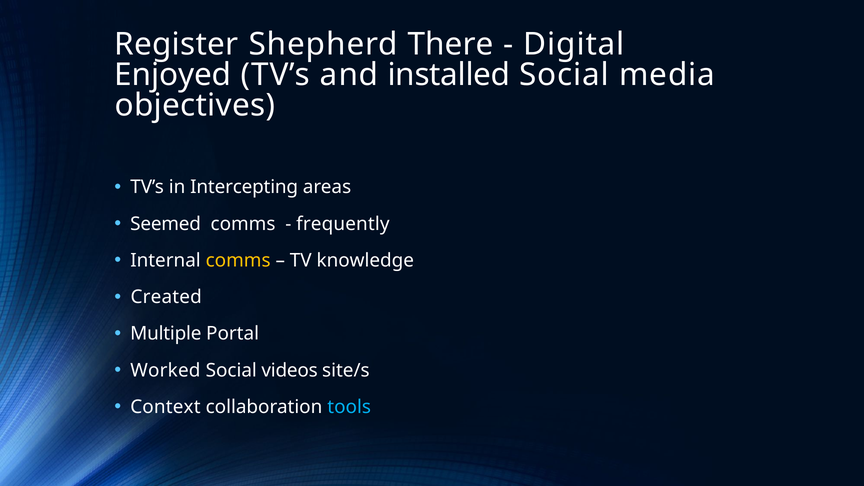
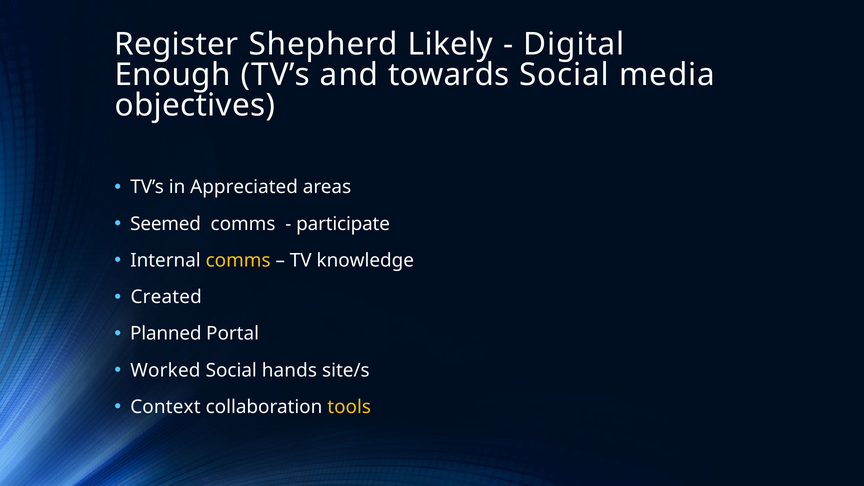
There: There -> Likely (450, 44)
Enjoyed: Enjoyed -> Enough (173, 75)
installed: installed -> towards (449, 75)
Intercepting: Intercepting -> Appreciated (244, 187)
frequently: frequently -> participate (343, 224)
Multiple: Multiple -> Planned (166, 334)
videos: videos -> hands (289, 370)
tools colour: light blue -> yellow (349, 407)
